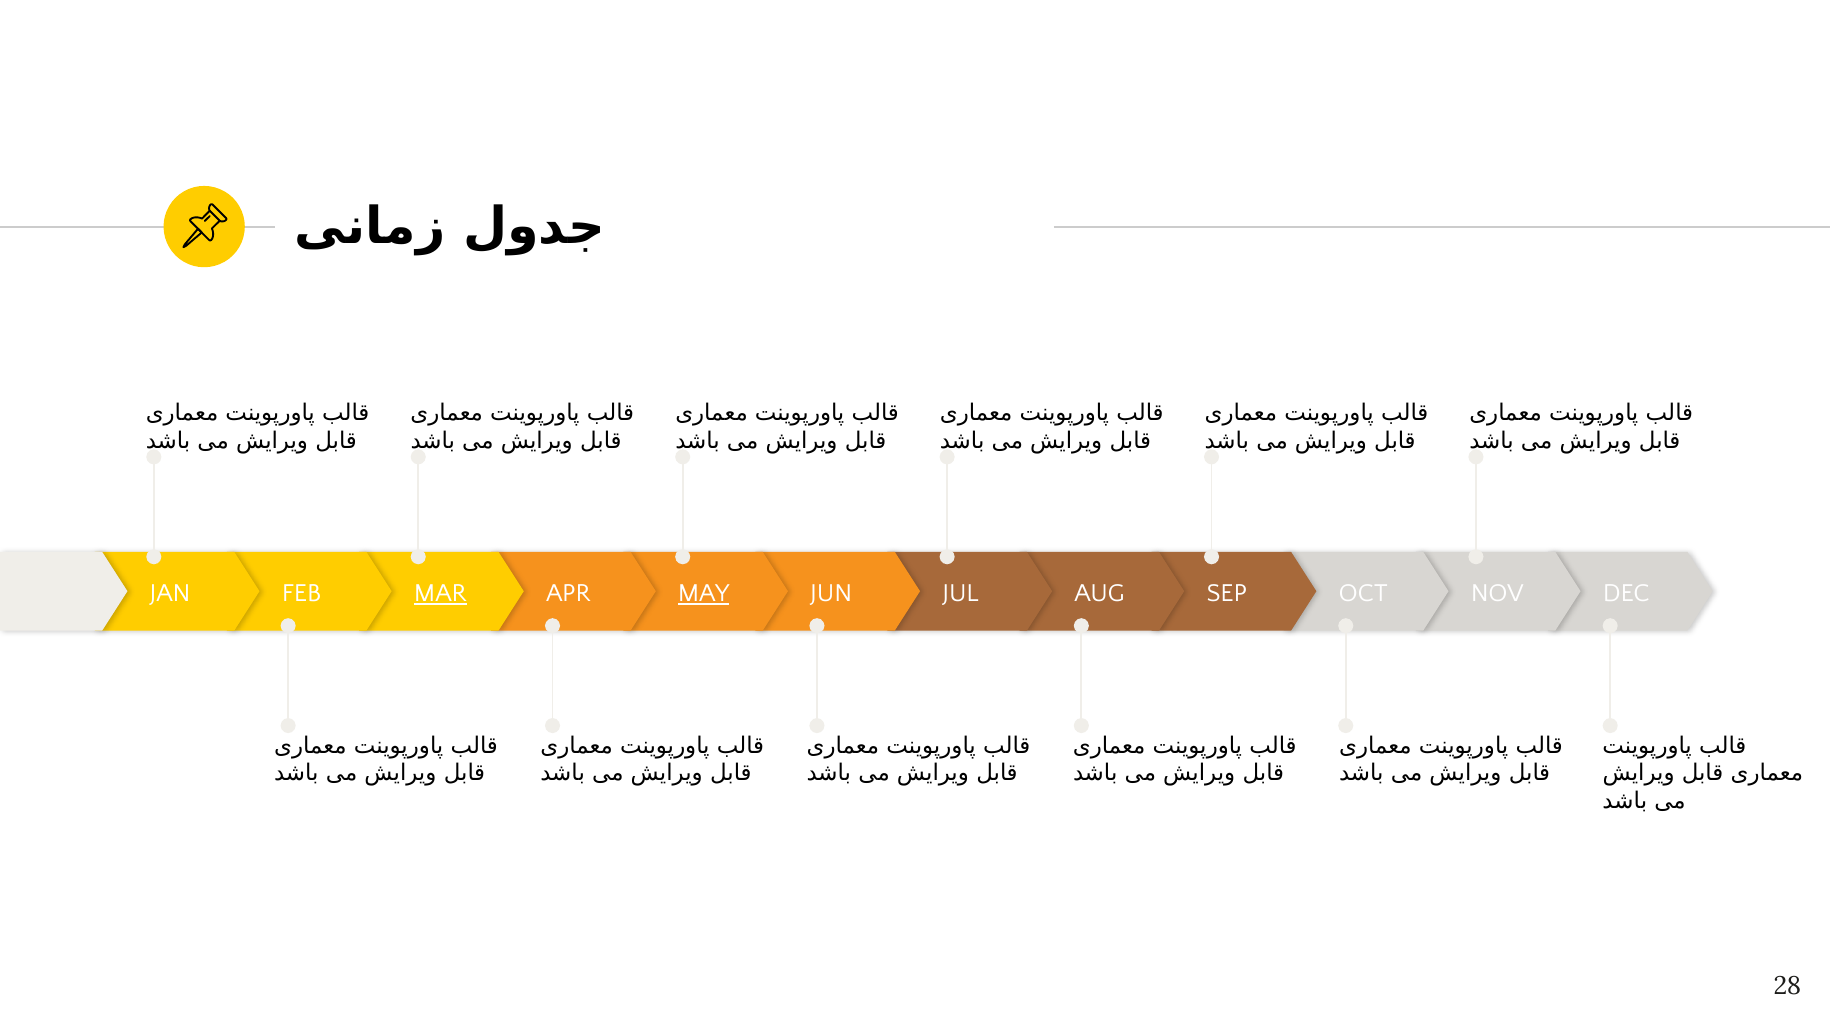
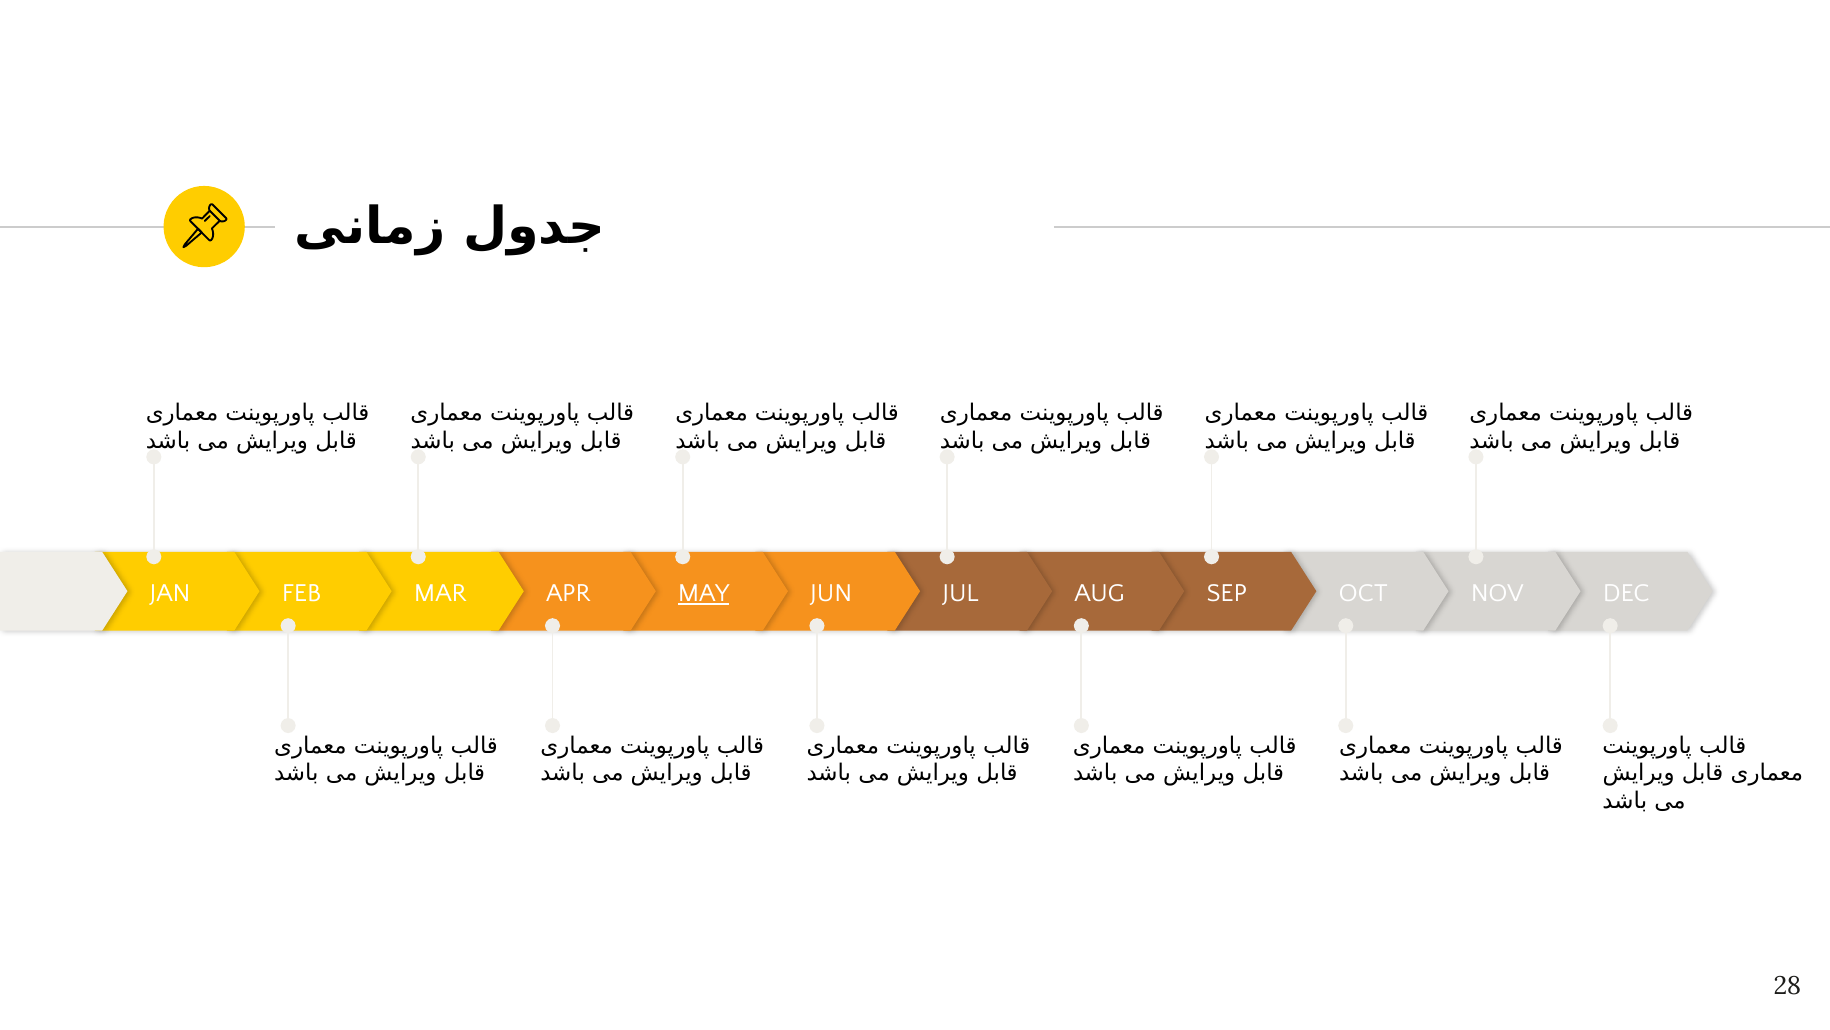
MAR underline: present -> none (440, 593)
